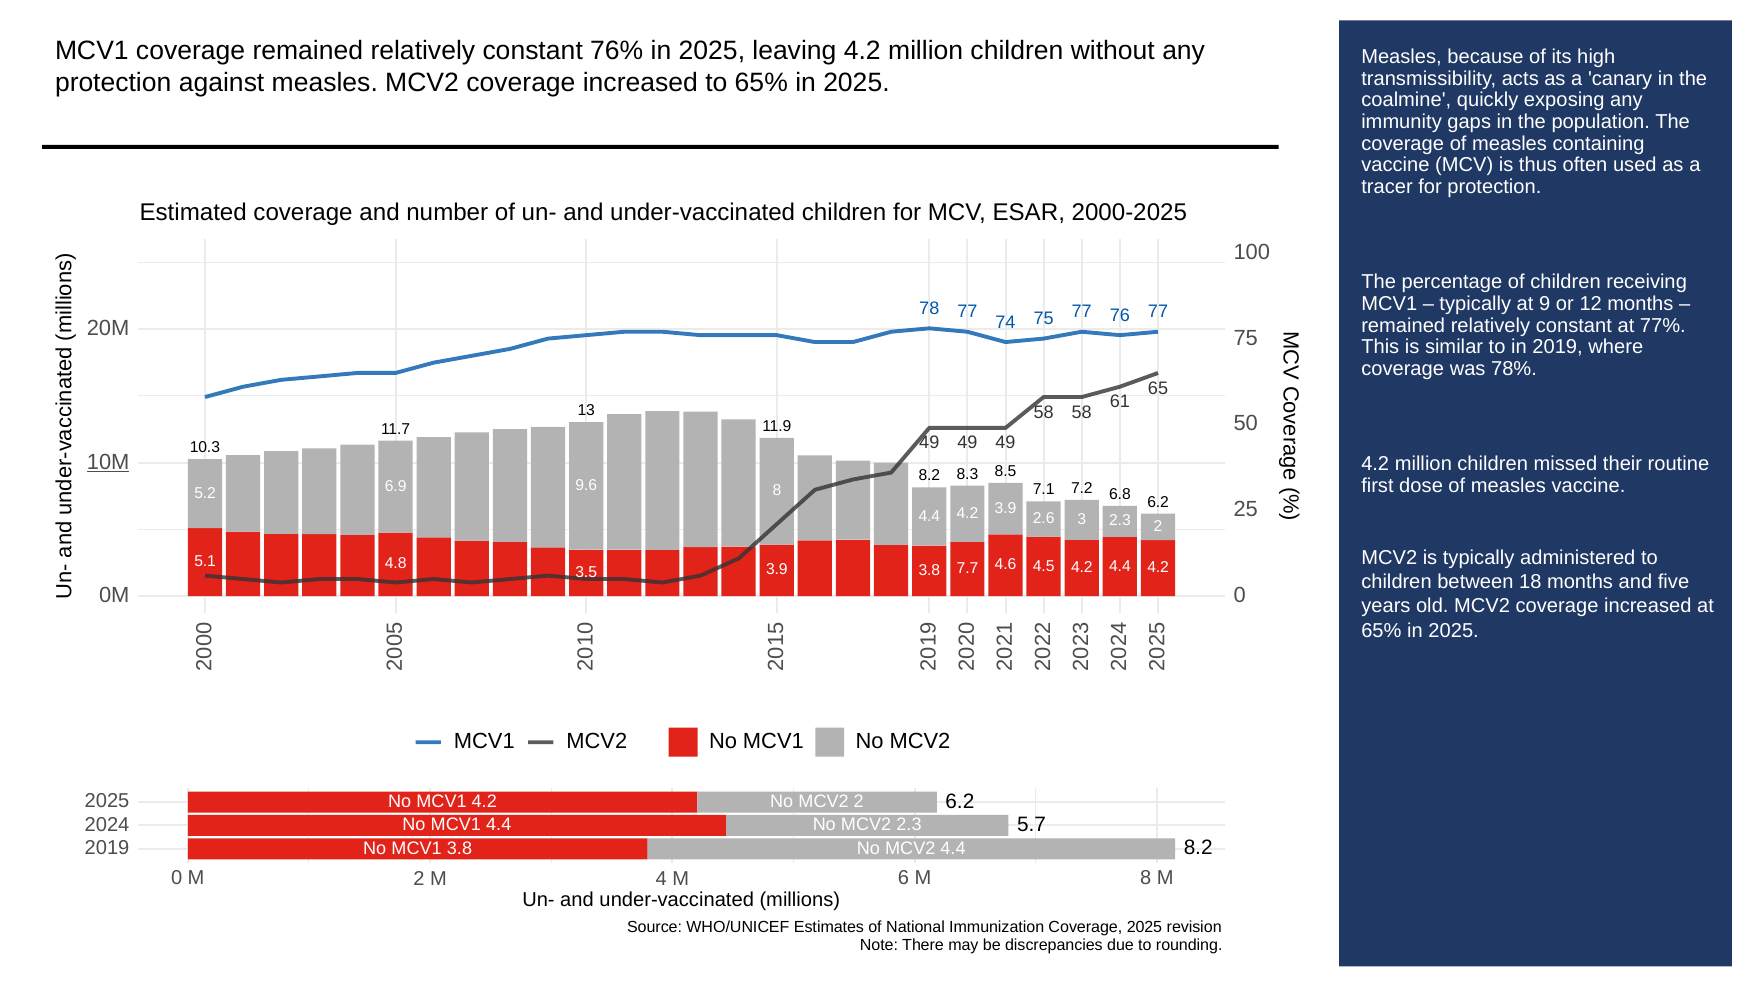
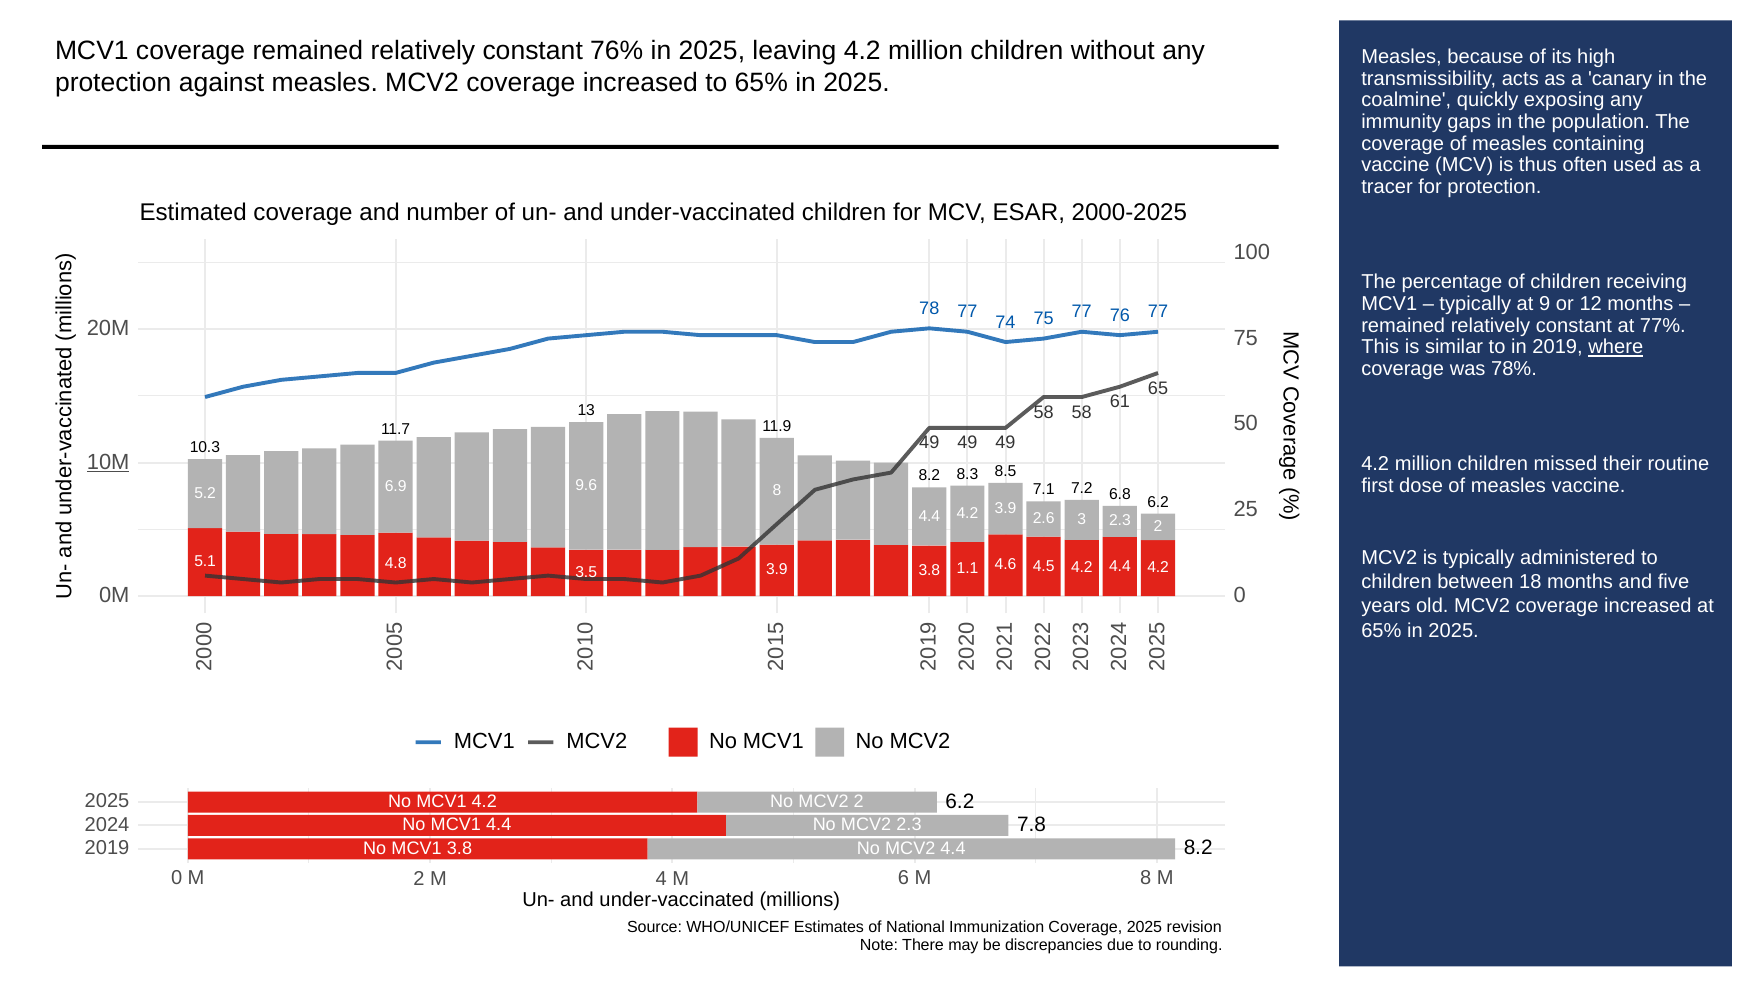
where underline: none -> present (1616, 347)
7.7: 7.7 -> 1.1 (967, 568)
5.7: 5.7 -> 7.8 (1032, 824)
